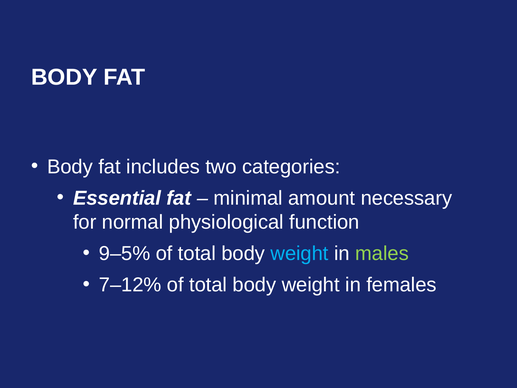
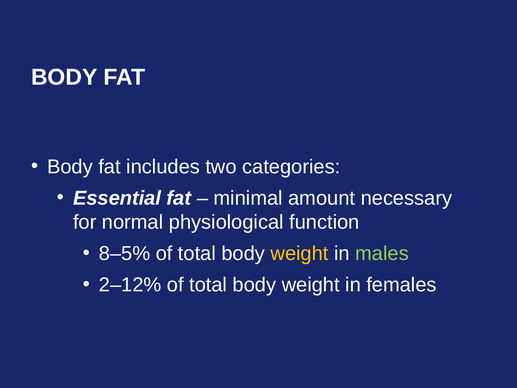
9–5%: 9–5% -> 8–5% (125, 253)
weight colour: light blue -> yellow (300, 253)
7–12%: 7–12% -> 2–12% (130, 285)
